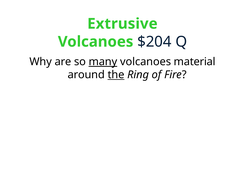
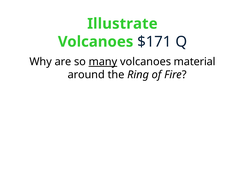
Extrusive: Extrusive -> Illustrate (122, 24)
$204: $204 -> $171 (154, 42)
the underline: present -> none (116, 75)
